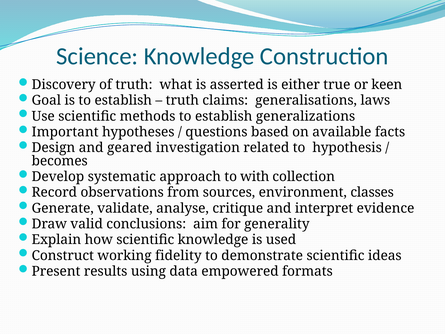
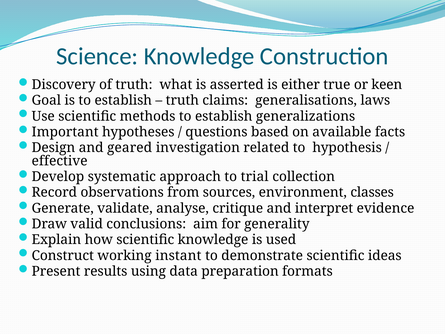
becomes: becomes -> effective (60, 161)
with: with -> trial (255, 177)
fidelity: fidelity -> instant (178, 255)
empowered: empowered -> preparation (240, 271)
